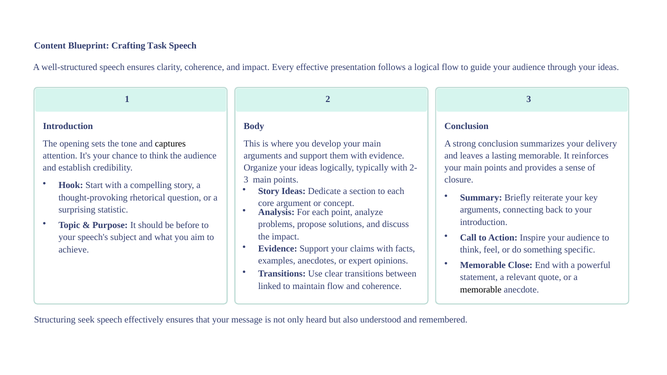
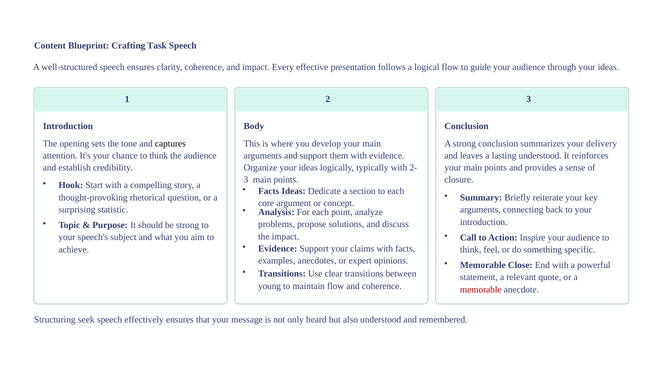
lasting memorable: memorable -> understood (540, 156)
Story: Story -> Facts (269, 191)
be before: before -> strong (188, 225)
linked: linked -> young (270, 286)
memorable colour: black -> red (481, 290)
